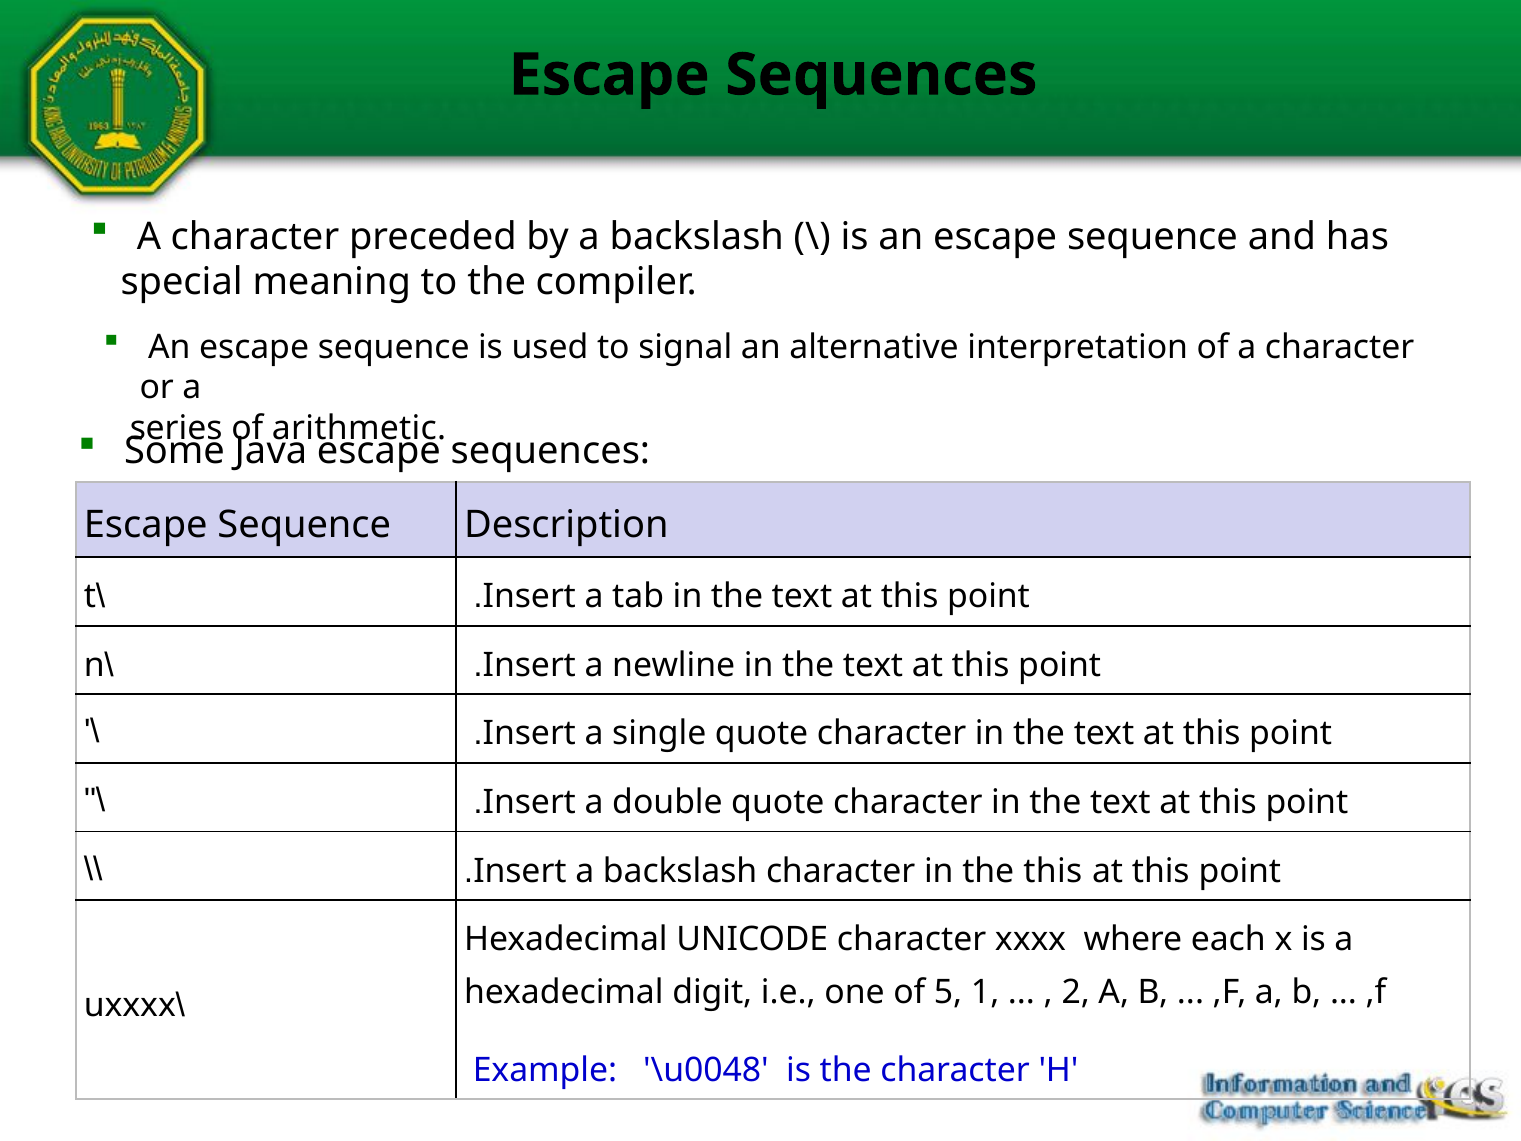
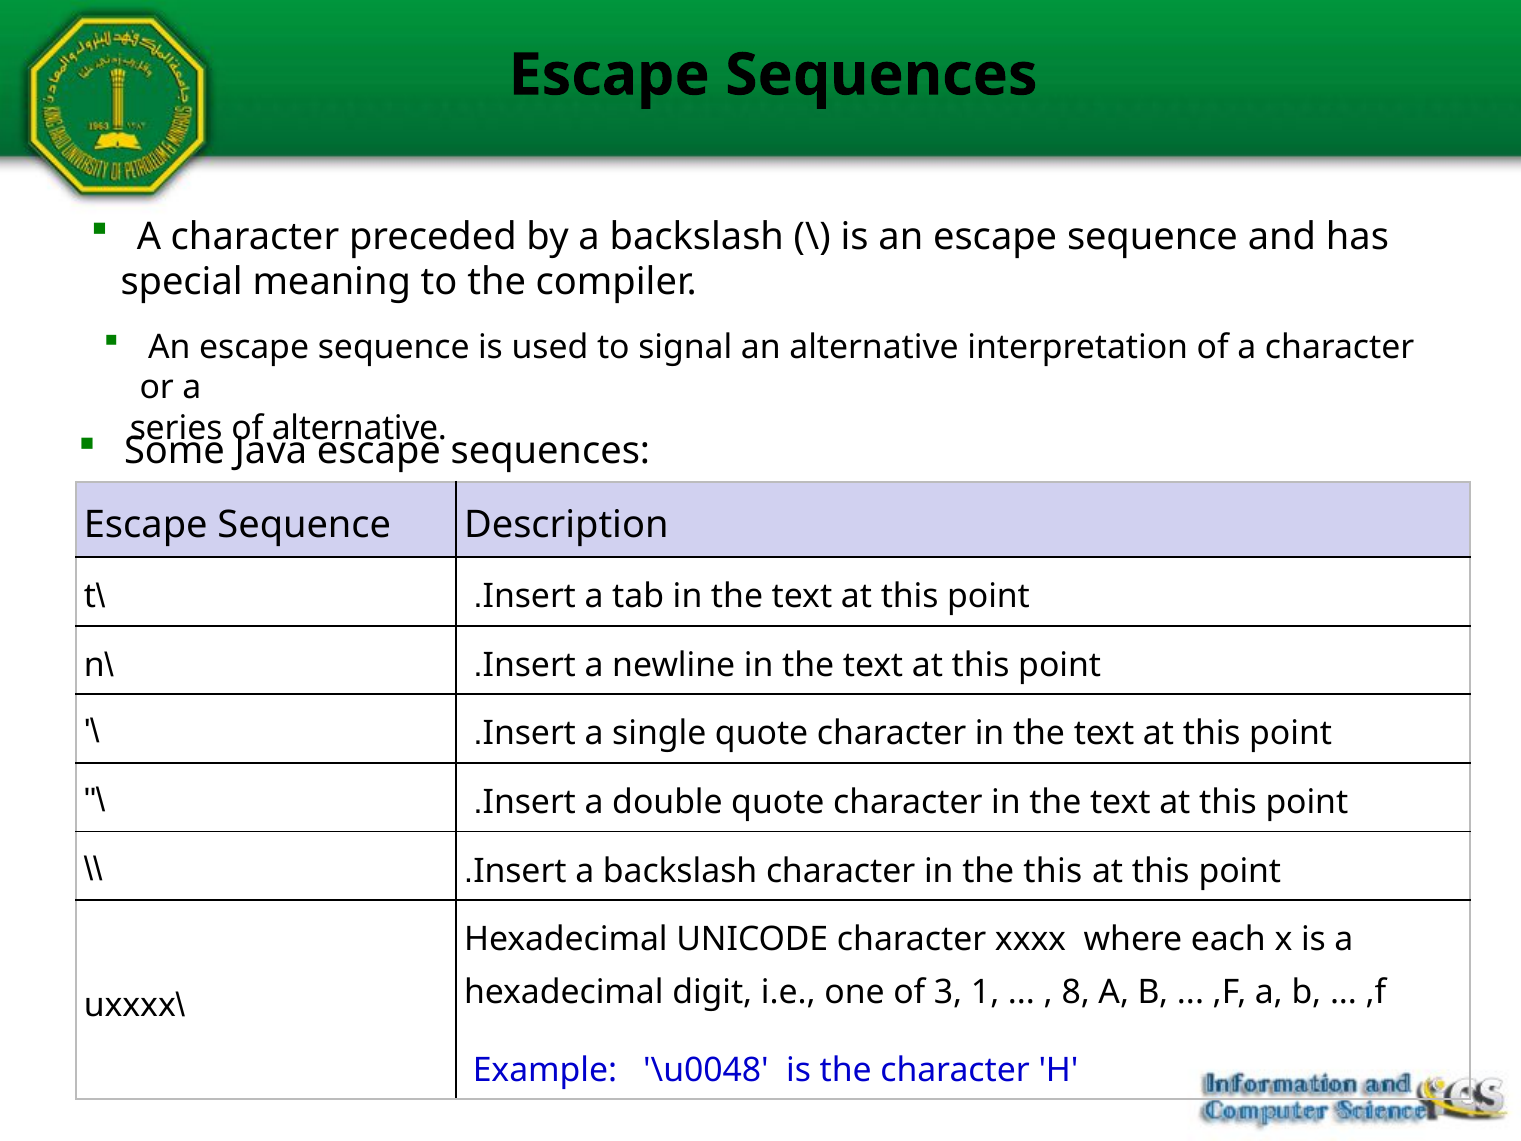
of arithmetic: arithmetic -> alternative (359, 428)
5: 5 -> 3 (948, 992)
2: 2 -> 8 (1076, 992)
